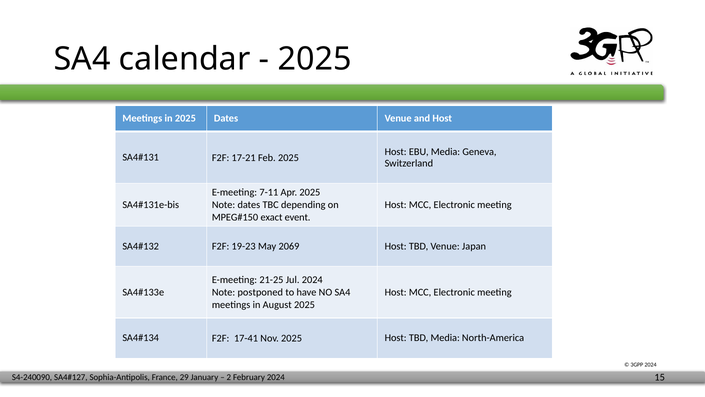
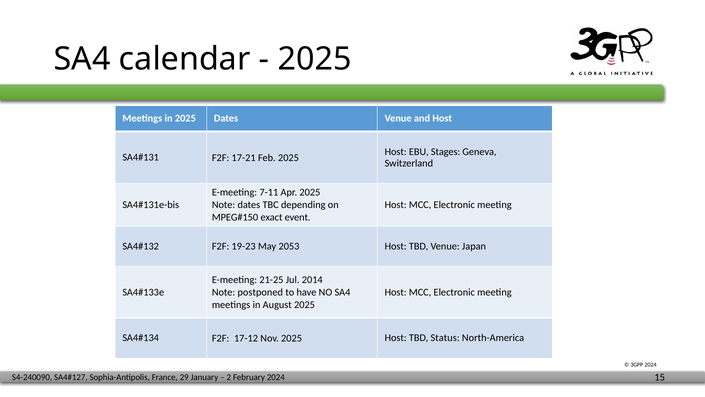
EBU Media: Media -> Stages (446, 152)
2069: 2069 -> 2053 (289, 246)
Jul 2024: 2024 -> 2014 (312, 279)
17-41: 17-41 -> 17-12 (246, 338)
TBD Media: Media -> Status (445, 338)
